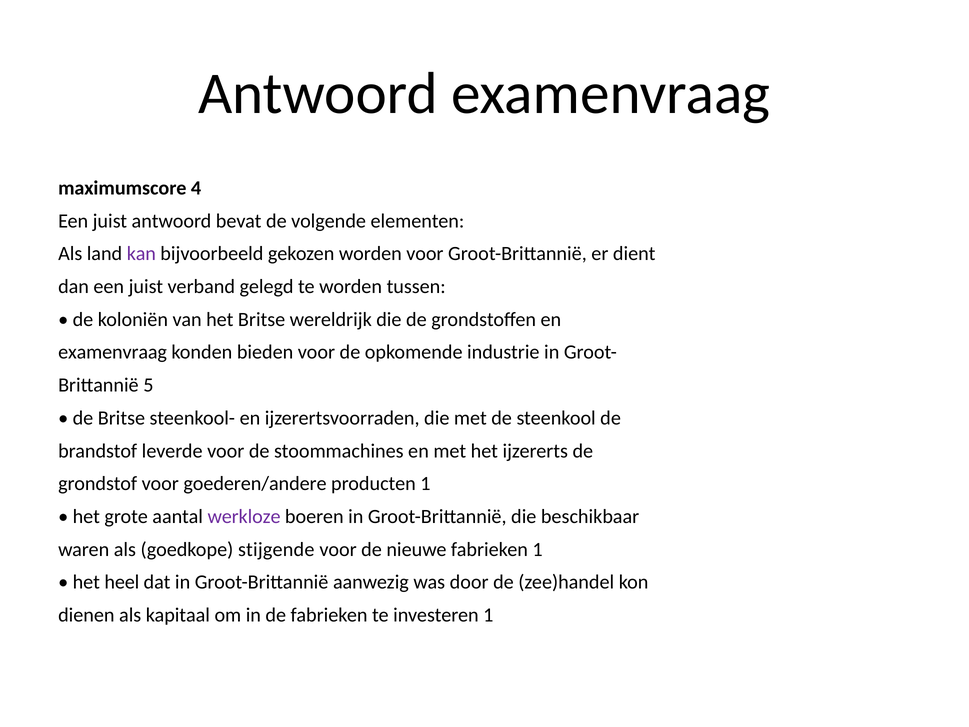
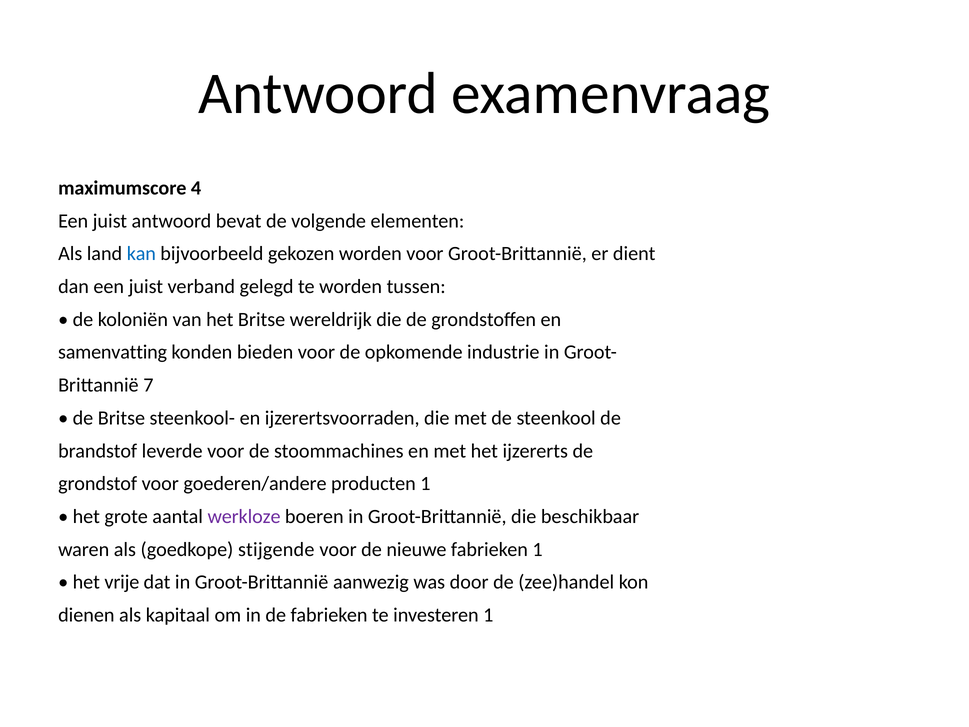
kan colour: purple -> blue (141, 254)
examenvraag: examenvraag -> samenvatting (113, 352)
5: 5 -> 7 (148, 385)
heel: heel -> vrije (122, 582)
